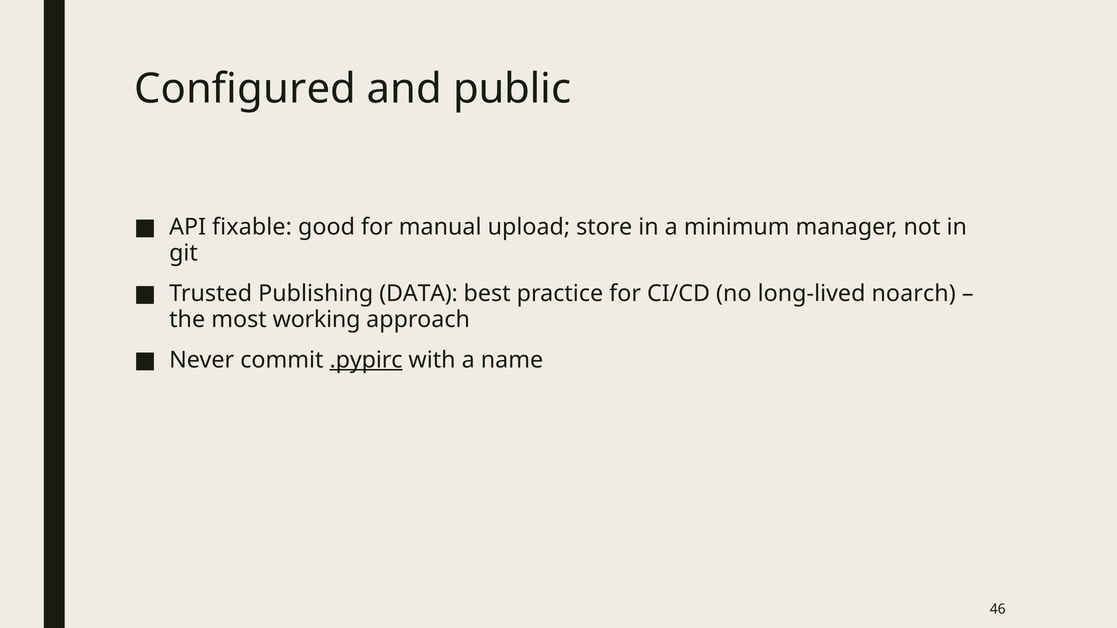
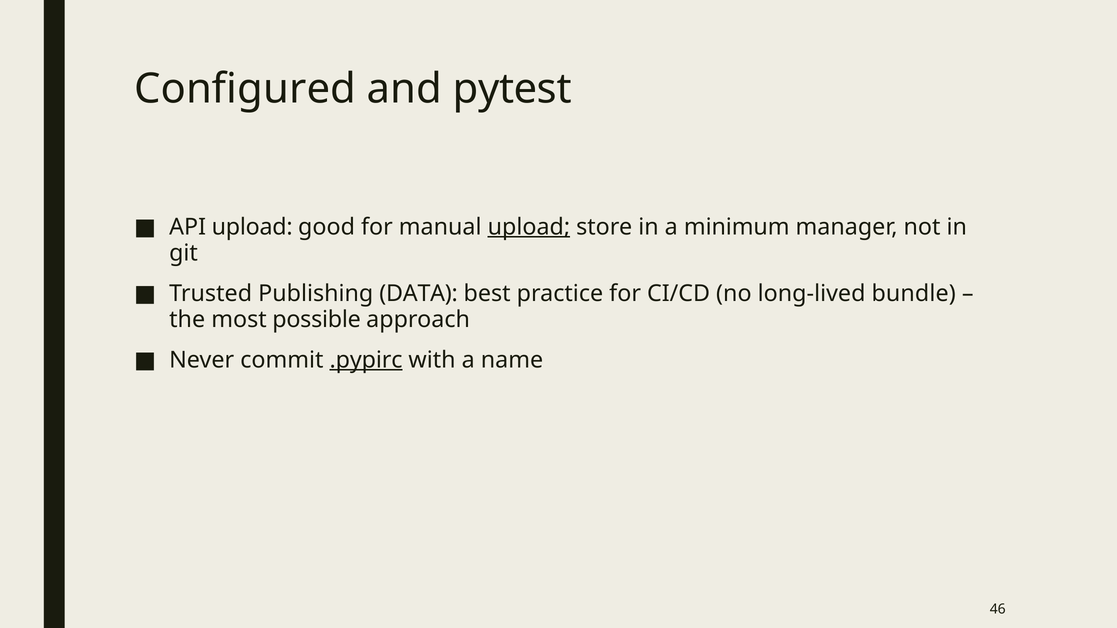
public: public -> pytest (512, 89)
API fixable: fixable -> upload (252, 227)
upload underline: none -> present (529, 227)
noarch: noarch -> bundle (914, 294)
working: working -> possible (317, 320)
